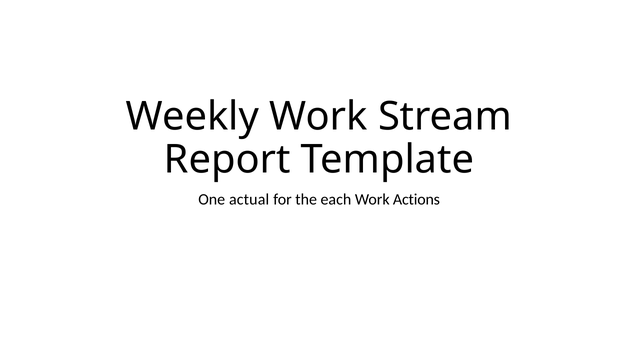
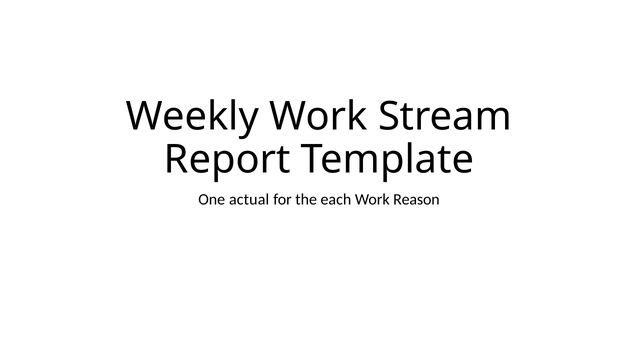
Actions: Actions -> Reason (416, 199)
